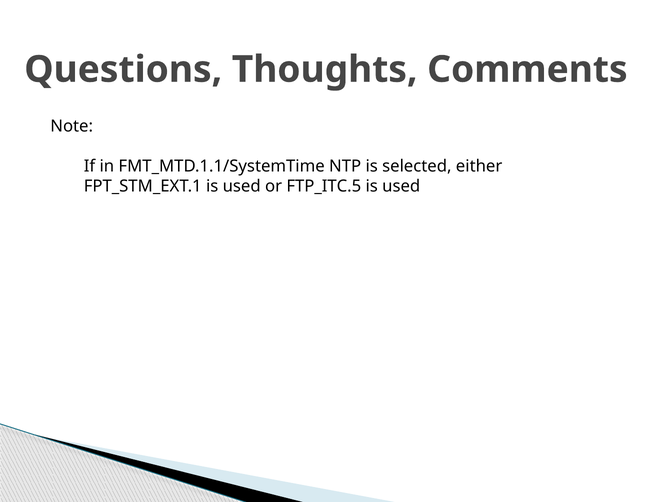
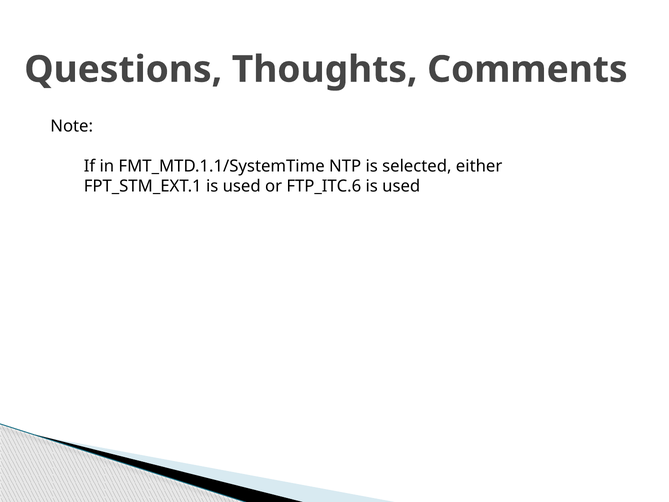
FTP_ITC.5: FTP_ITC.5 -> FTP_ITC.6 (324, 186)
